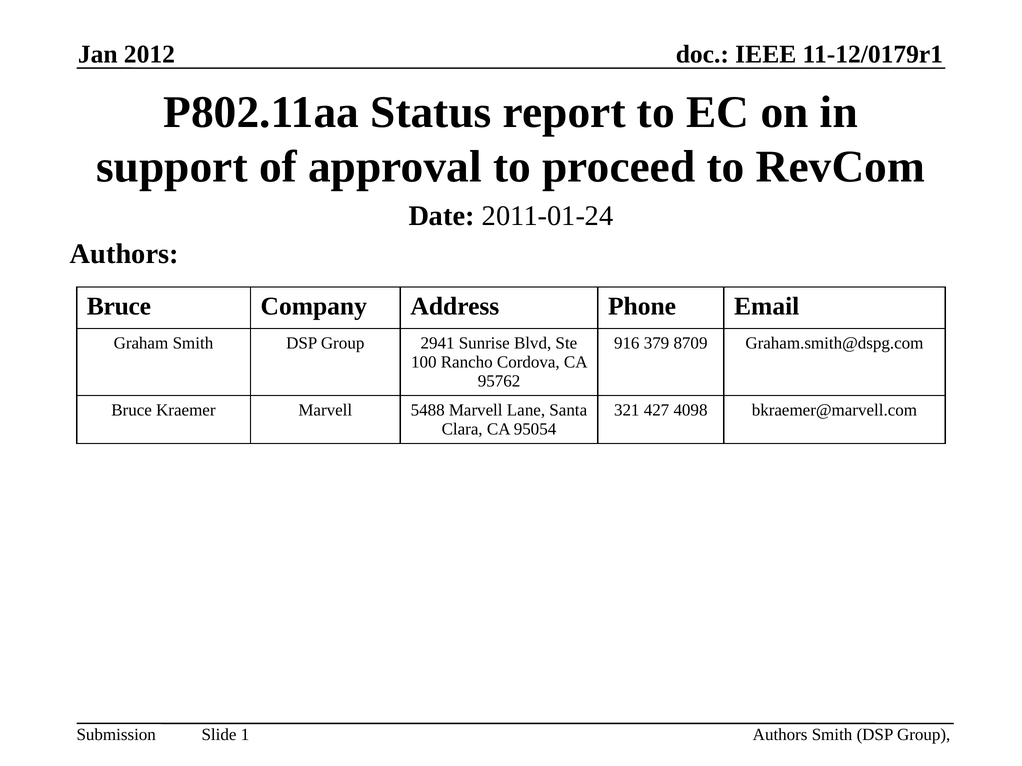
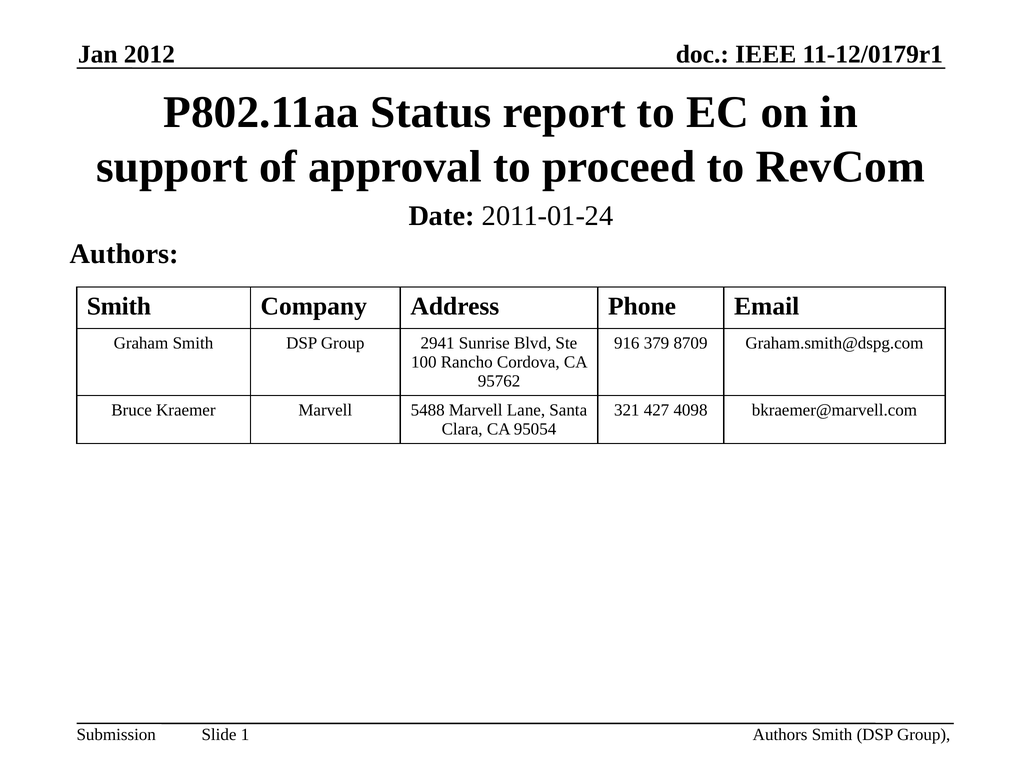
Bruce: Bruce -> Smith (119, 307)
